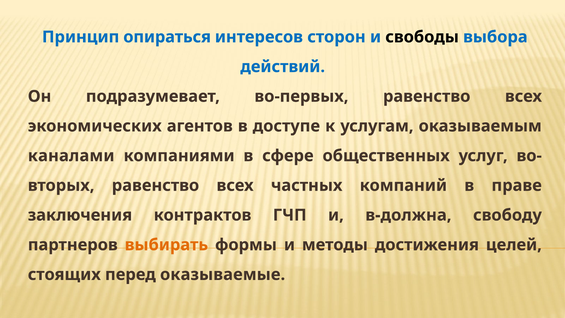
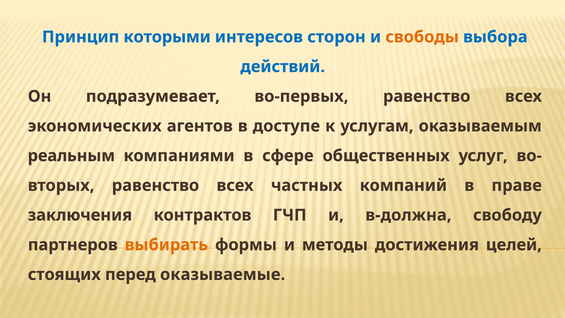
опираться: опираться -> которыми (167, 37)
свободы colour: black -> orange (422, 37)
каналами: каналами -> реальным (71, 156)
